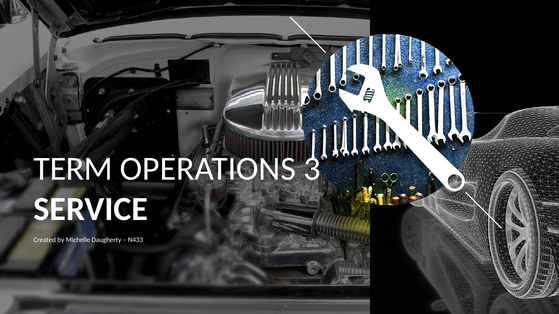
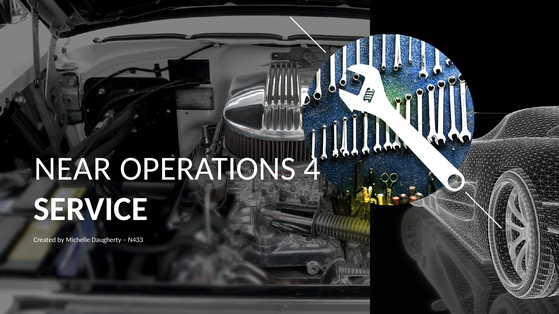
TERM: TERM -> NEAR (73, 169)
3: 3 -> 4 (312, 169)
